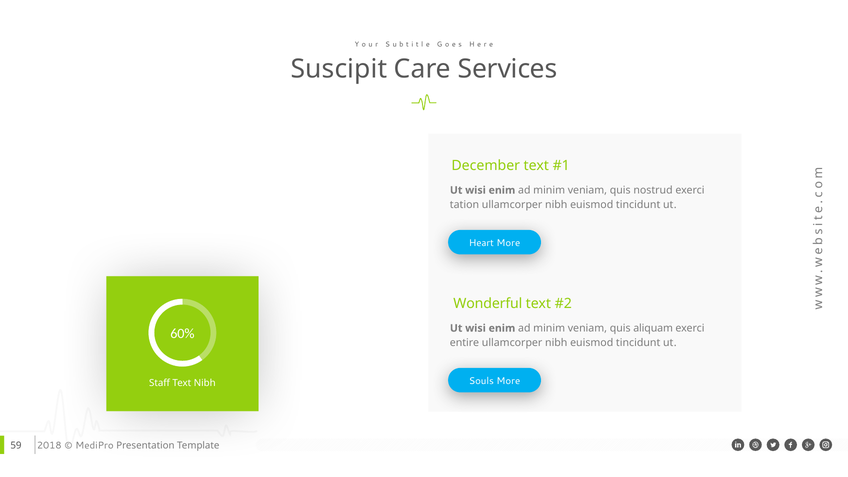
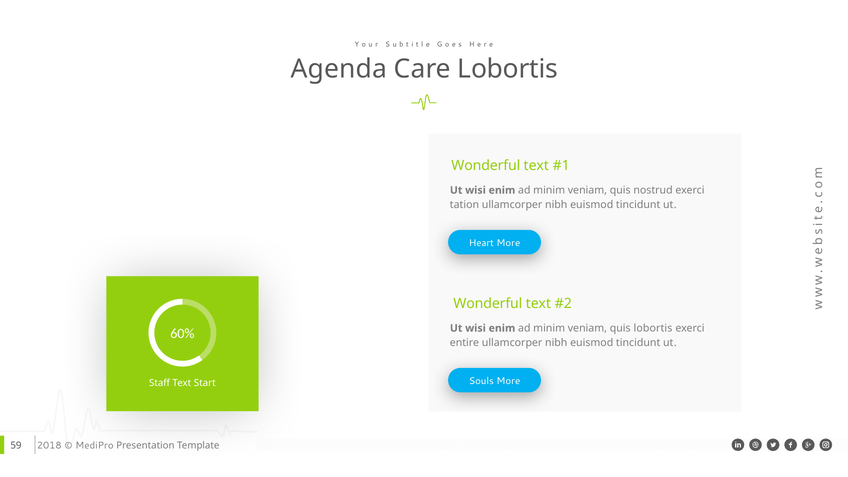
Suscipit: Suscipit -> Agenda (339, 69)
Care Services: Services -> Lobortis (508, 69)
December: December -> Wonderful (486, 166)
quis aliquam: aliquam -> lobortis (653, 328)
Text Nibh: Nibh -> Start (205, 383)
